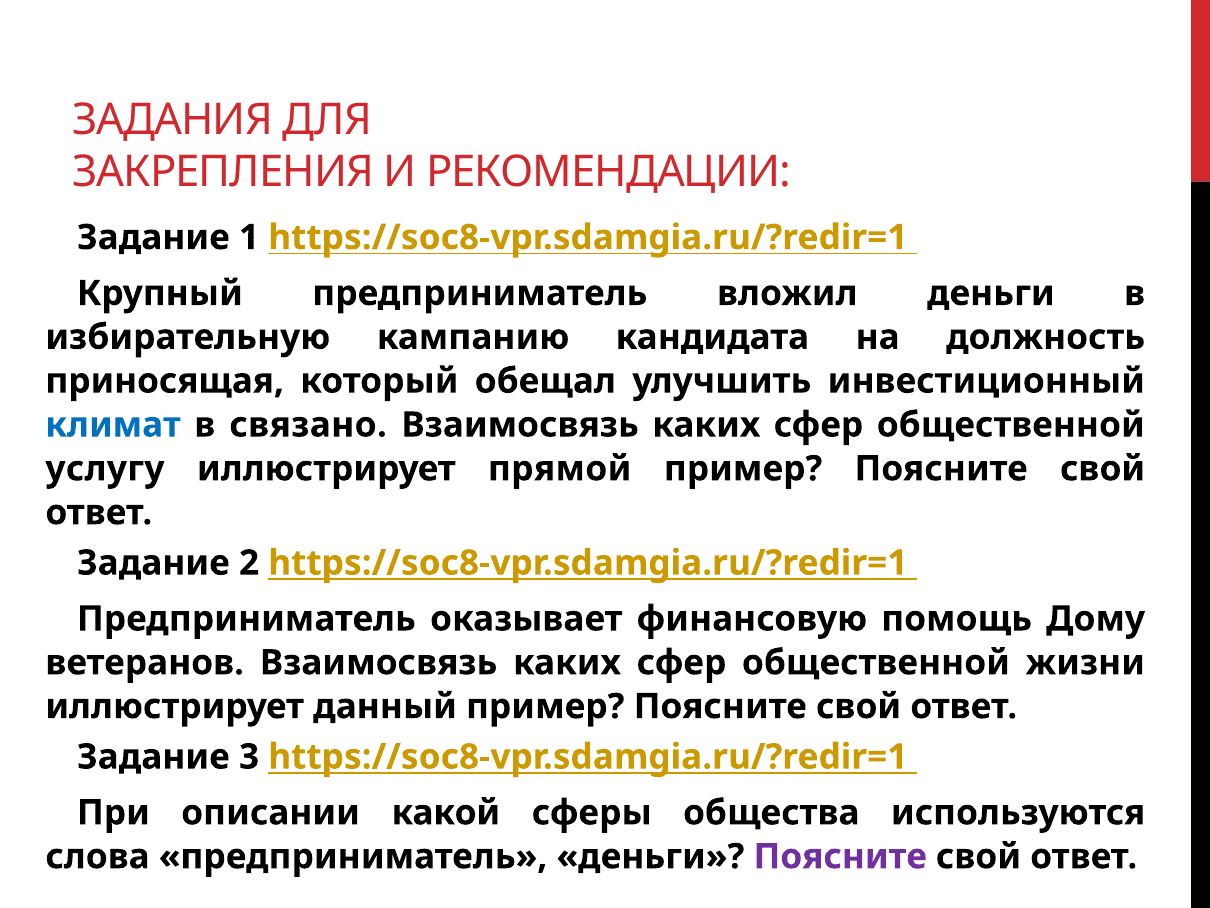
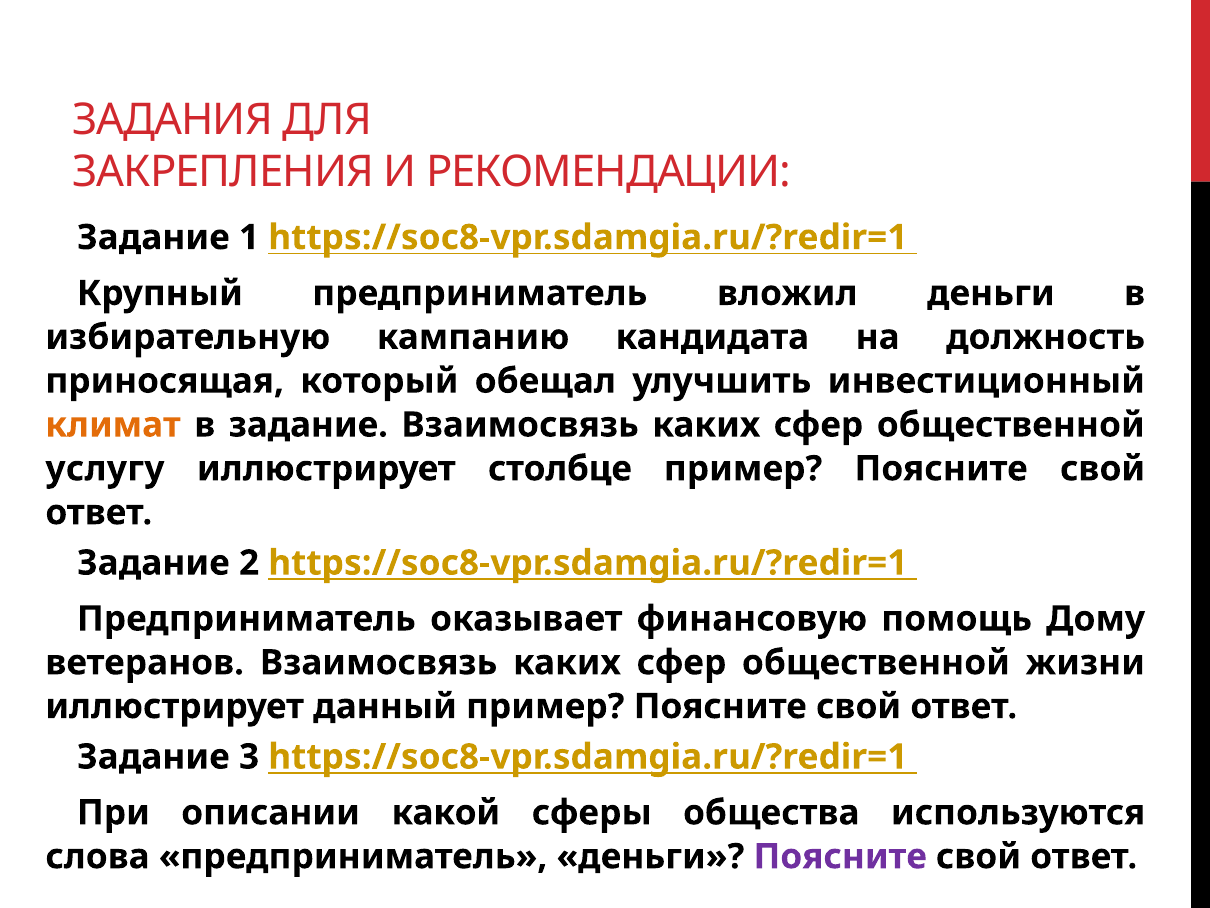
климат colour: blue -> orange (113, 425)
в связано: связано -> задание (308, 425)
прямой: прямой -> столбце (560, 468)
